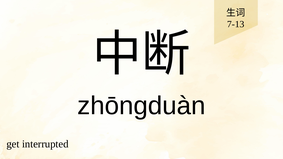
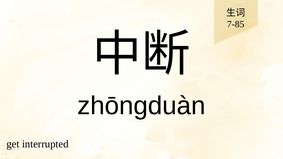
7-13: 7-13 -> 7-85 (236, 24)
